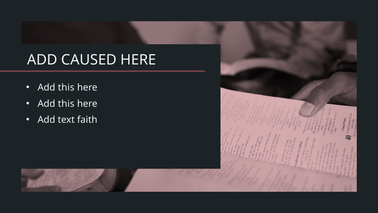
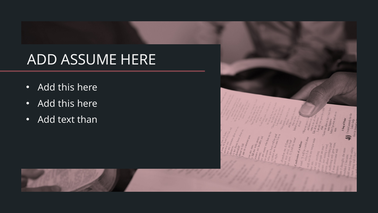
CAUSED: CAUSED -> ASSUME (89, 60)
faith: faith -> than (87, 120)
